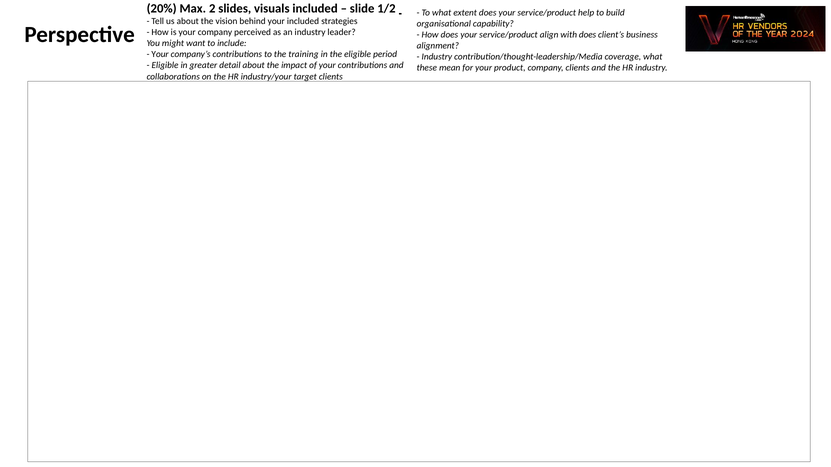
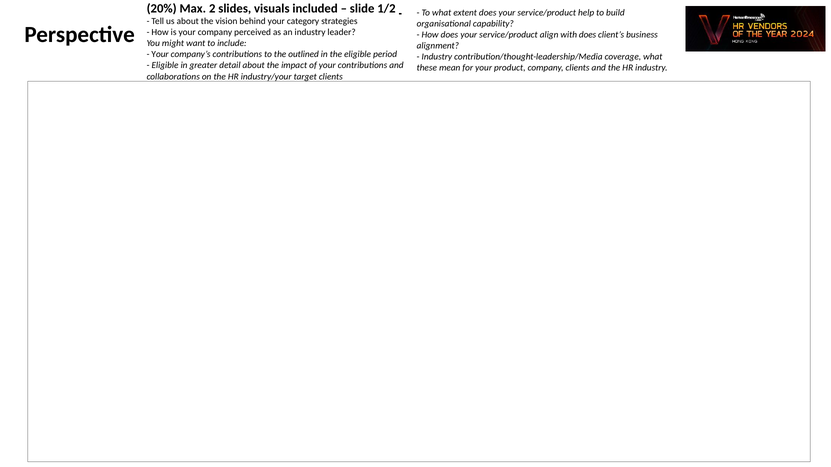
your included: included -> category (303, 21)
training: training -> outlined (304, 54)
